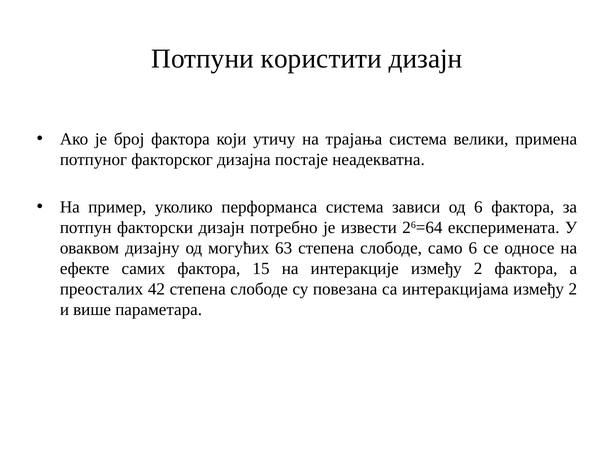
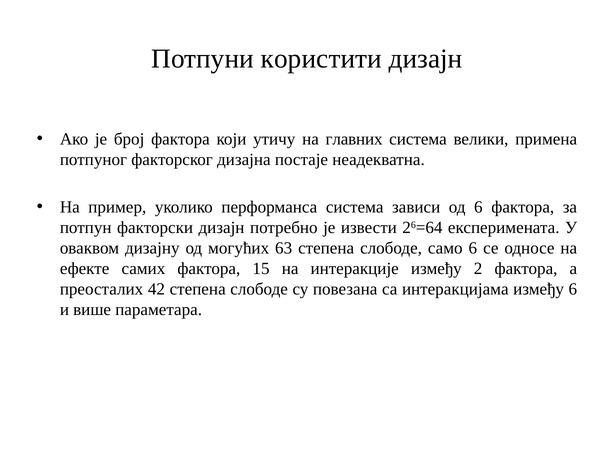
трајања: трајања -> главних (354, 139)
интеракцијама између 2: 2 -> 6 (573, 290)
